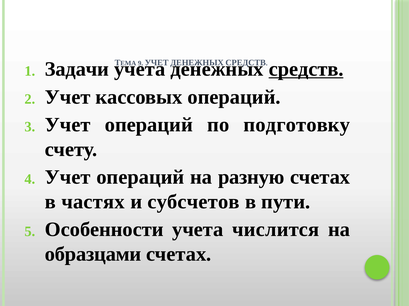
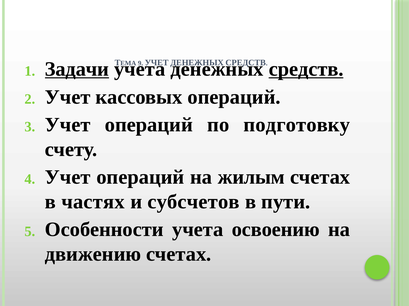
Задачи underline: none -> present (77, 69)
разную: разную -> жилым (251, 178)
числится: числится -> освоению (276, 230)
образцами: образцами -> движению (93, 255)
